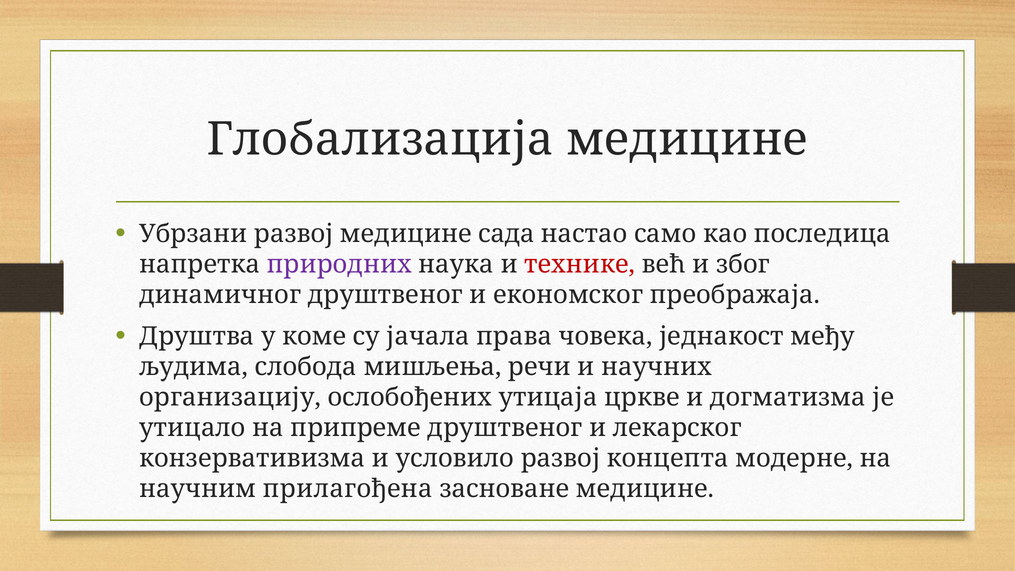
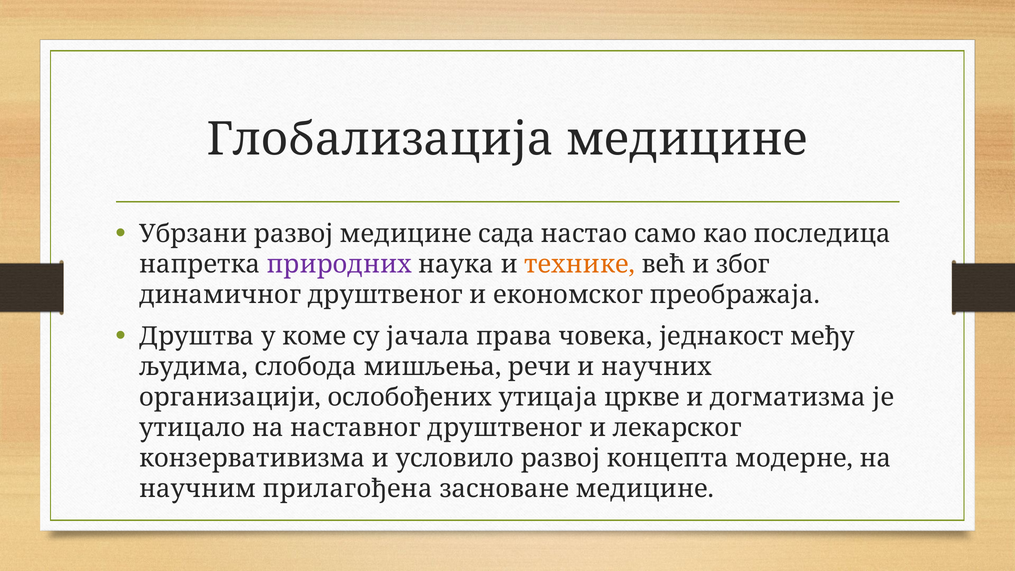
технике colour: red -> orange (580, 264)
организацију: организацију -> организацији (230, 397)
припреме: припреме -> наставног (356, 428)
